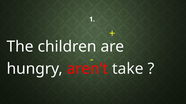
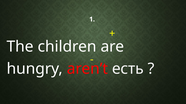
take: take -> есть (128, 69)
